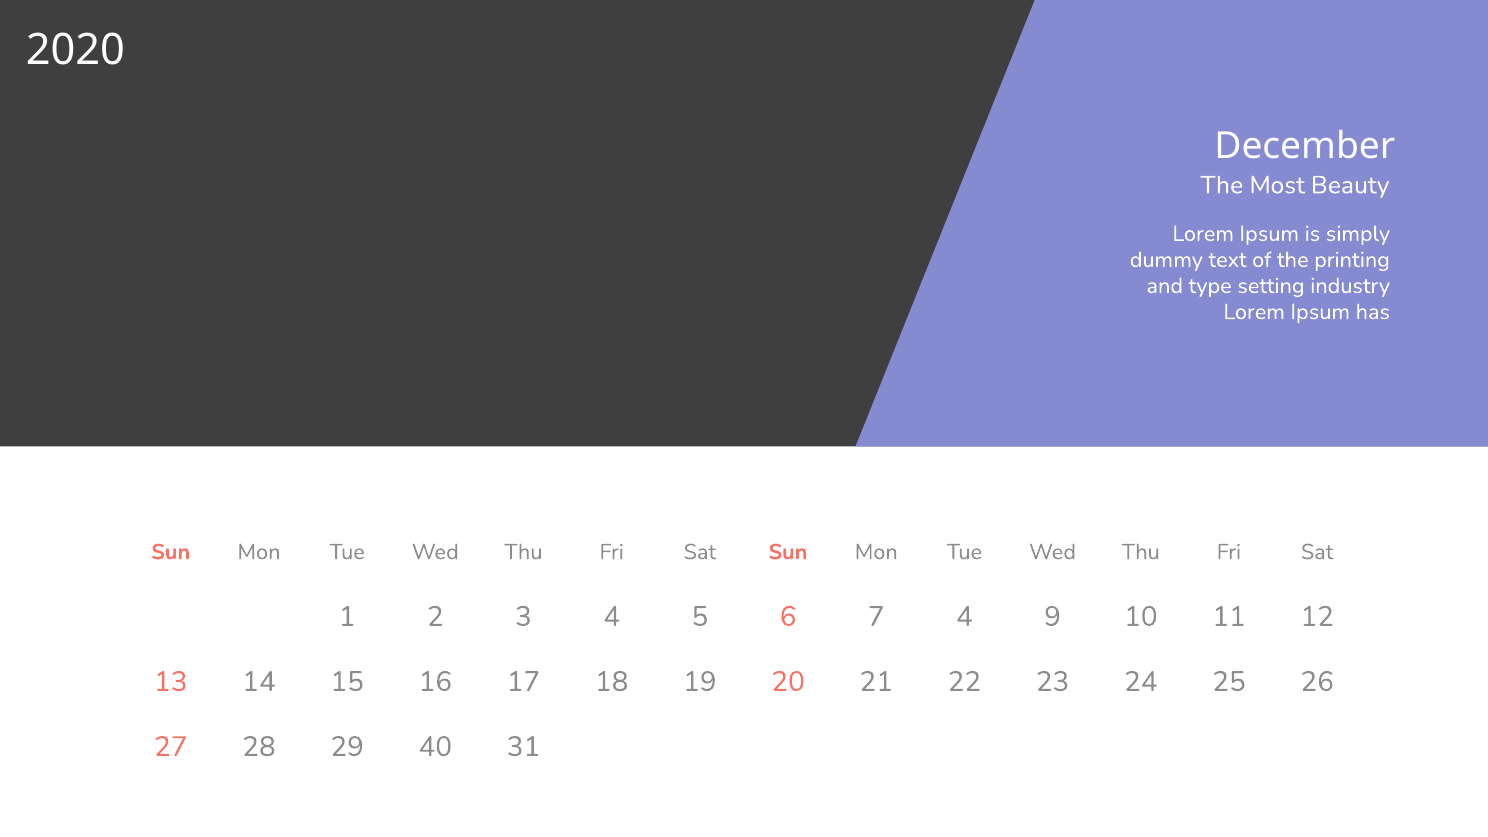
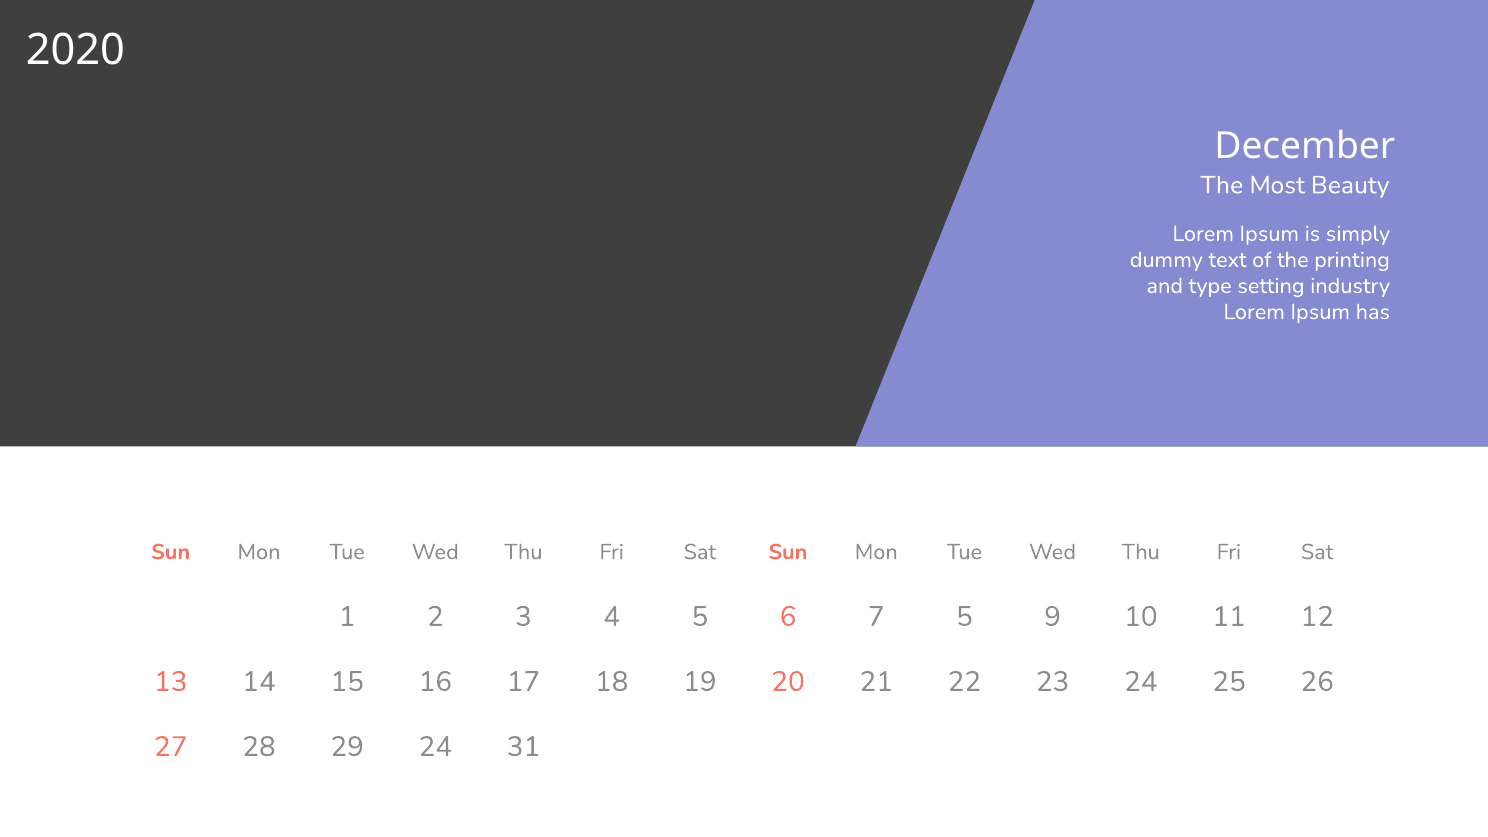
7 4: 4 -> 5 (964, 617)
29 40: 40 -> 24 (435, 747)
